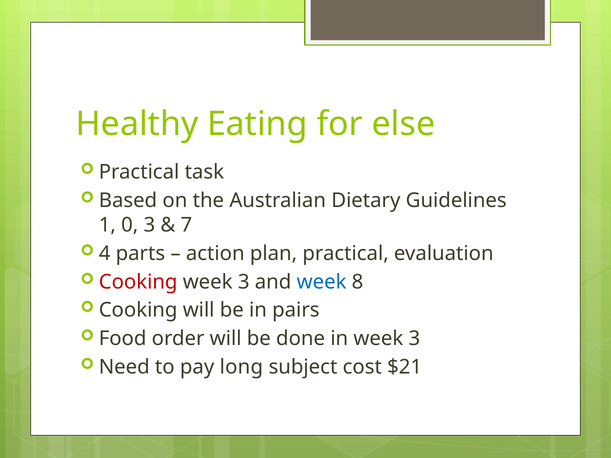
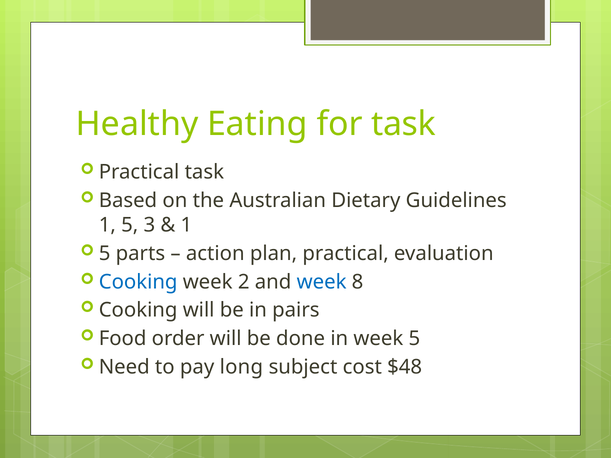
for else: else -> task (404, 124)
1 0: 0 -> 5 (130, 225)
7: 7 -> 1 (186, 225)
4: 4 -> 5 (105, 253)
Cooking colour: red -> blue (138, 282)
3: 3 -> 2 (244, 282)
in week 3: 3 -> 5 (414, 339)
$21: $21 -> $48 (405, 367)
